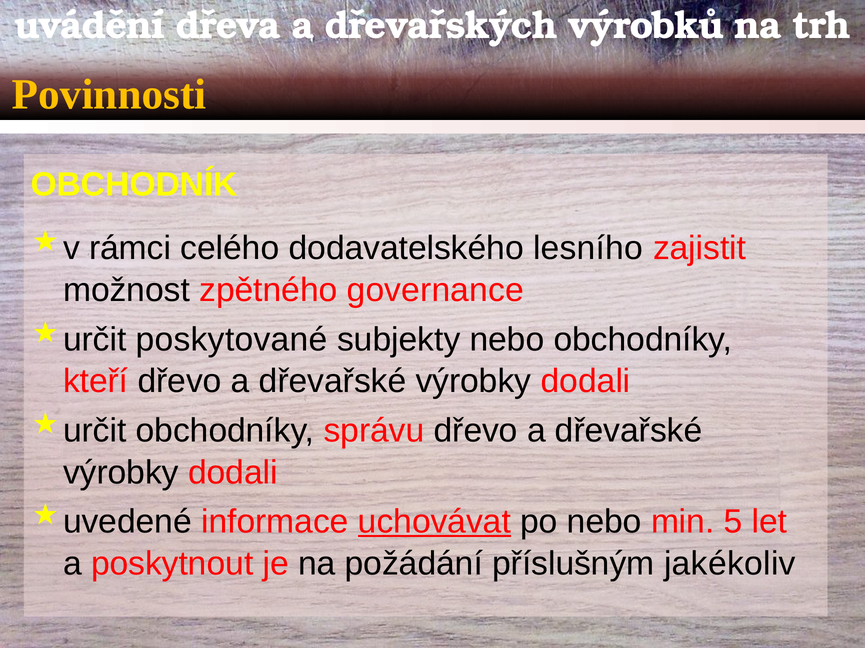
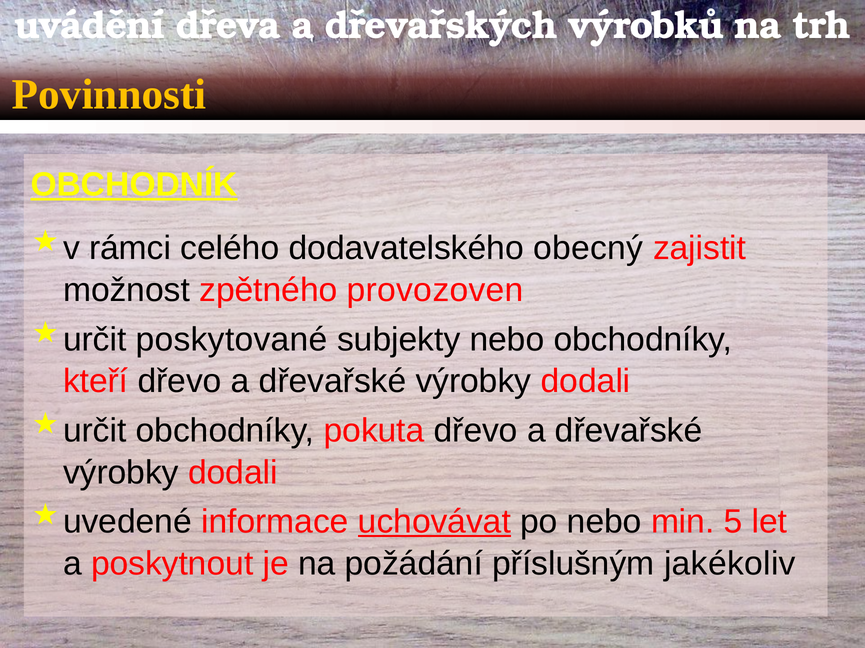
OBCHODNÍK underline: none -> present (134, 185)
lesního: lesního -> obecný (588, 249)
governance: governance -> provozoven (435, 291)
správu: správu -> pokuta (374, 431)
